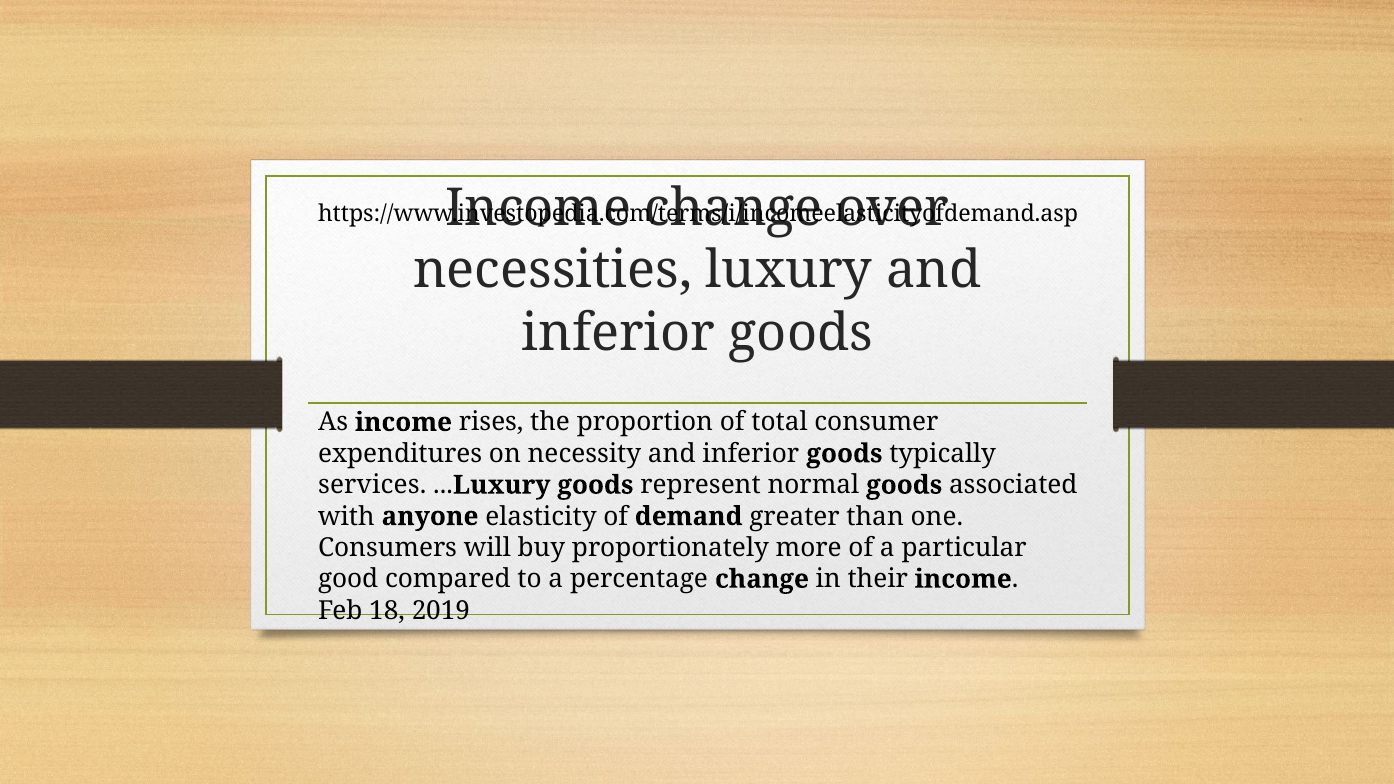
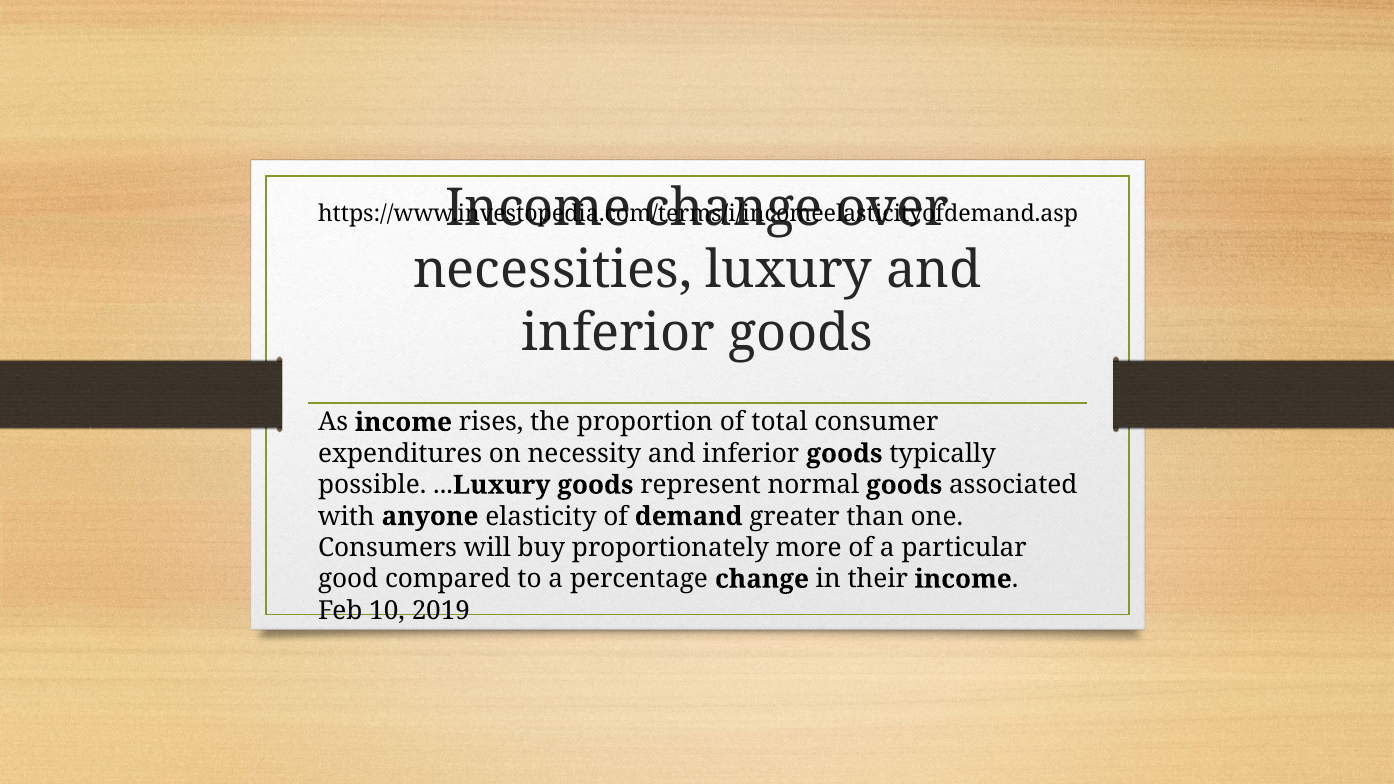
services: services -> possible (372, 485)
18: 18 -> 10 (387, 611)
